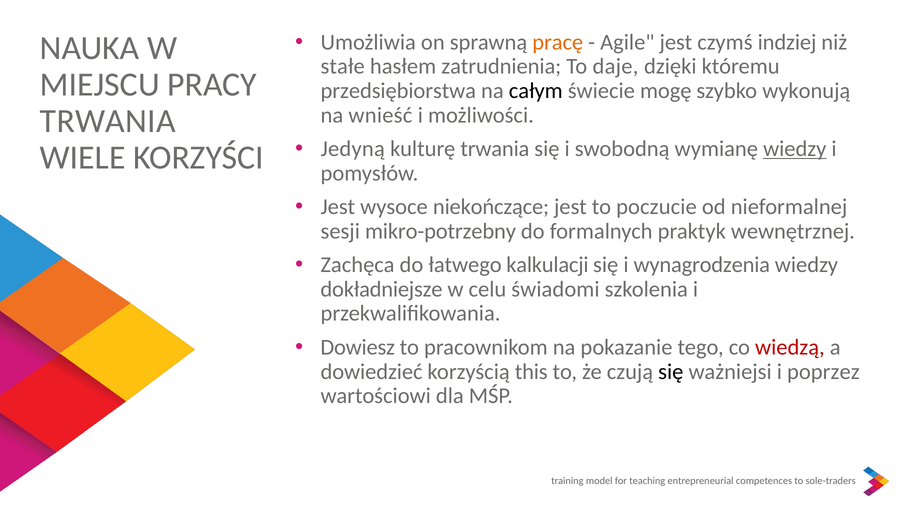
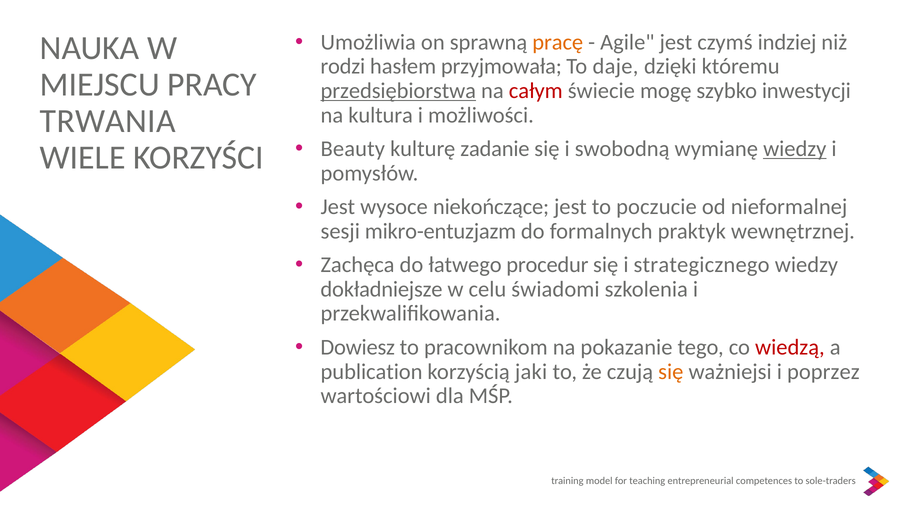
stałe: stałe -> rodzi (343, 66)
zatrudnienia: zatrudnienia -> przyjmowała (501, 66)
przedsiębiorstwa underline: none -> present (398, 91)
całym colour: black -> red (536, 91)
wykonują: wykonują -> inwestycji (806, 91)
wnieść: wnieść -> kultura (381, 115)
Jedyną: Jedyną -> Beauty (353, 149)
kulturę trwania: trwania -> zadanie (495, 149)
mikro-potrzebny: mikro-potrzebny -> mikro-entuzjazm (441, 231)
kalkulacji: kalkulacji -> procedur (547, 265)
wynagrodzenia: wynagrodzenia -> strategicznego (702, 265)
dowiedzieć: dowiedzieć -> publication (372, 372)
this: this -> jaki (531, 372)
się colour: black -> orange (671, 372)
